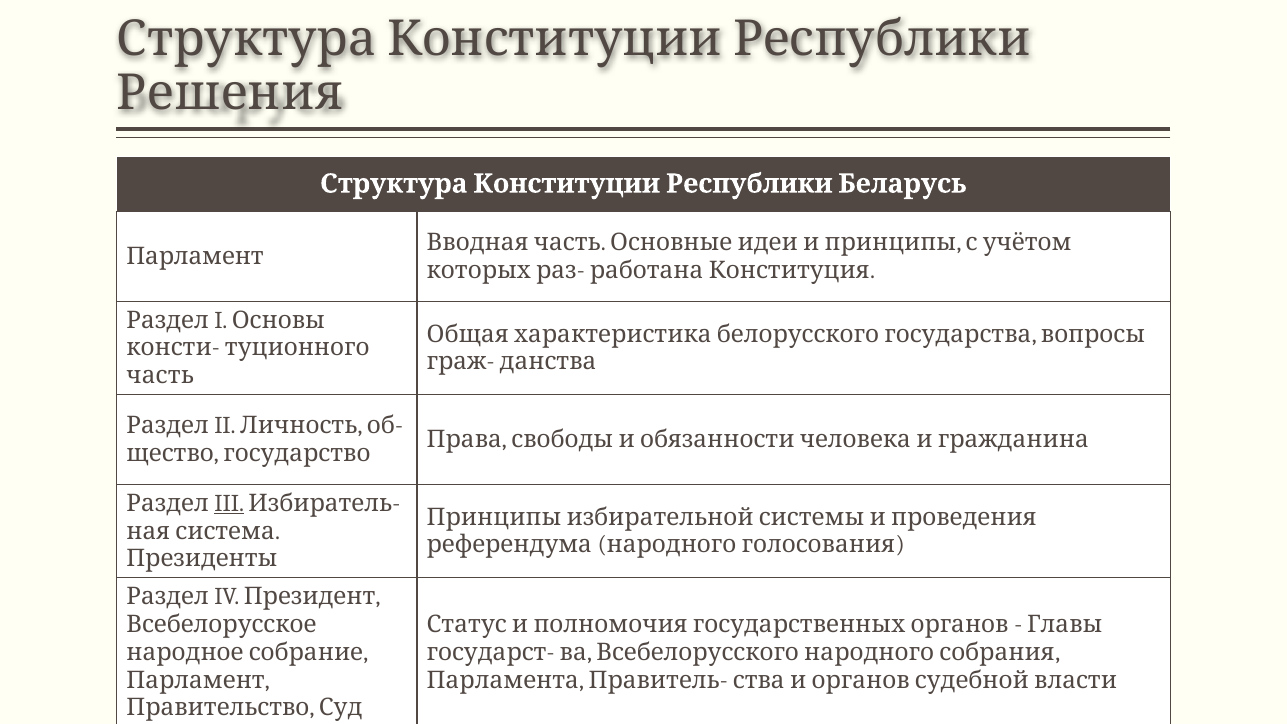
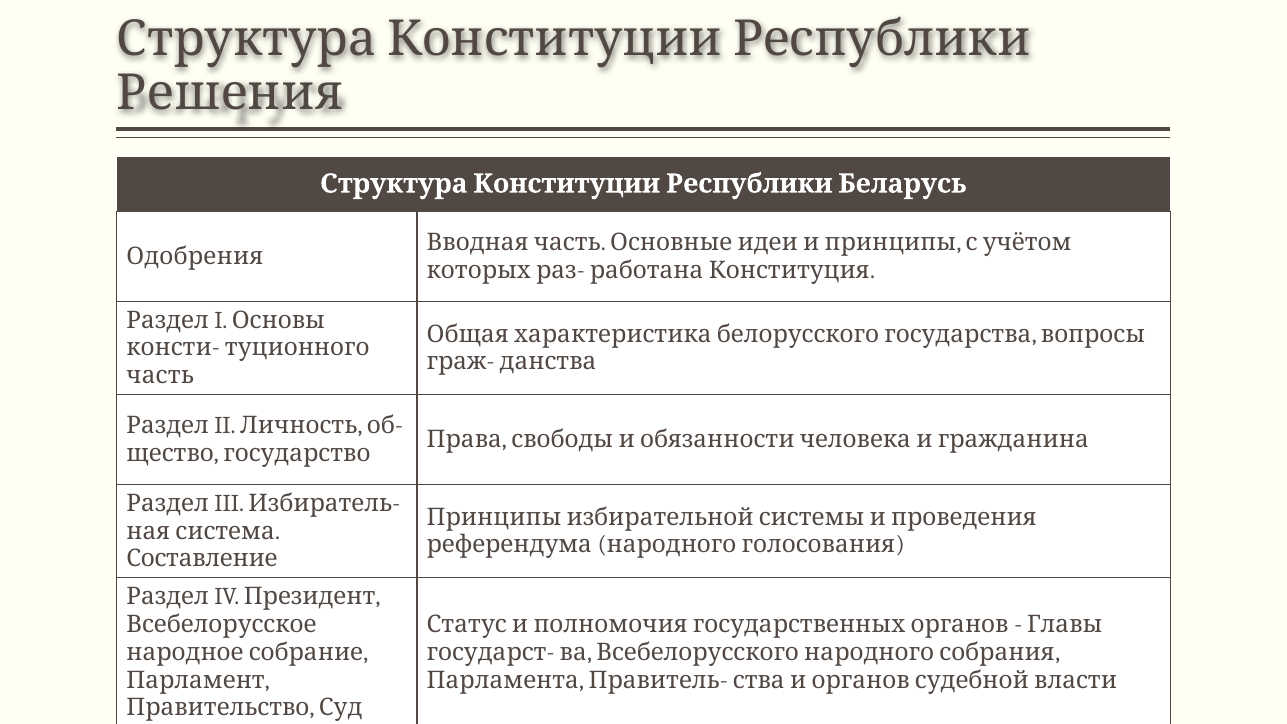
Парламент: Парламент -> Одобрения (195, 256)
III underline: present -> none (229, 503)
Президенты: Президенты -> Составление (202, 559)
